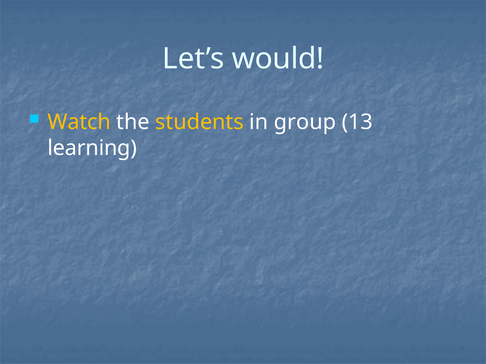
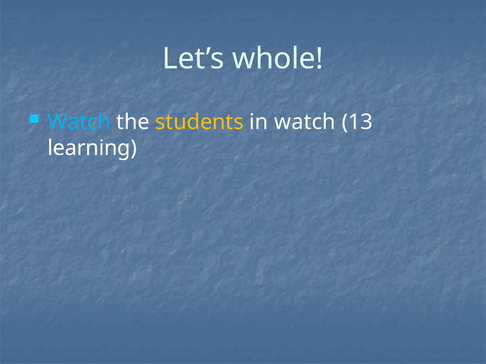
would: would -> whole (278, 59)
Watch colour: yellow -> light blue (79, 122)
in group: group -> watch (305, 122)
